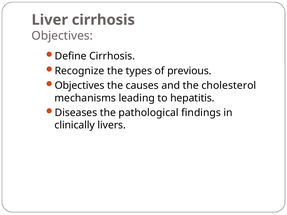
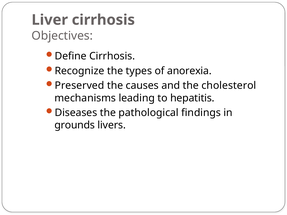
previous: previous -> anorexia (189, 71)
Objectives: Objectives -> Preserved (79, 86)
clinically: clinically -> grounds (75, 125)
